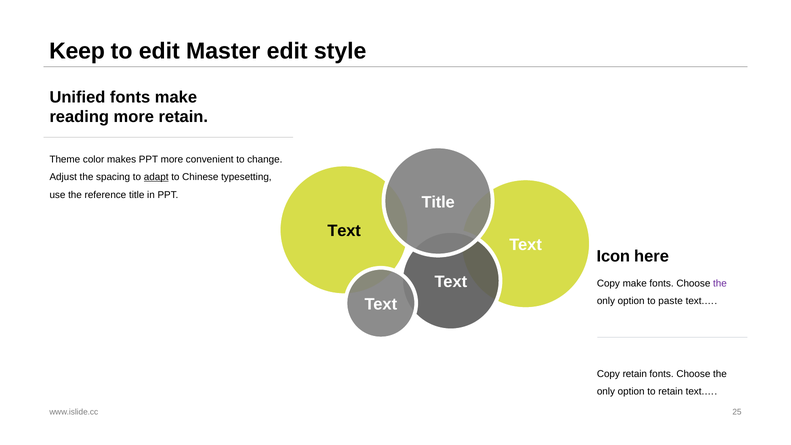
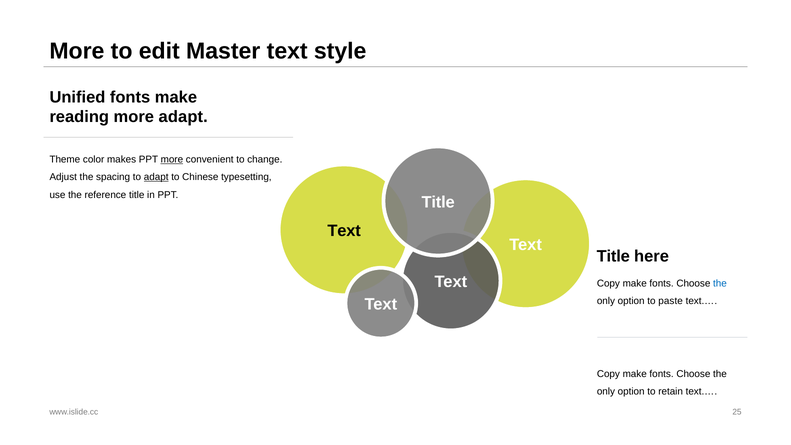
Keep: Keep -> More (77, 51)
Master edit: edit -> text (287, 51)
more retain: retain -> adapt (183, 117)
more underline: none -> present (172, 159)
Icon: Icon -> Title (613, 256)
the colour: purple -> blue (720, 283)
retain: retain -> make (635, 374)
